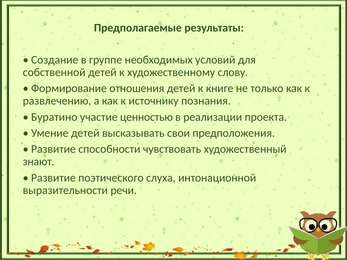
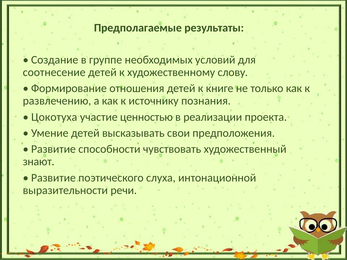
собственной: собственной -> соотнесение (54, 72)
Буратино: Буратино -> Цокотуха (54, 117)
